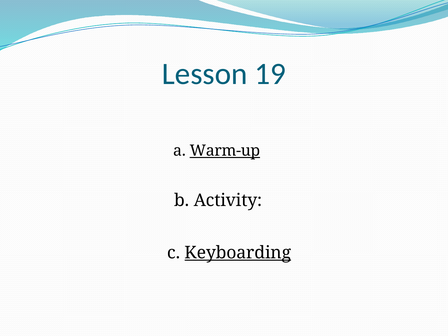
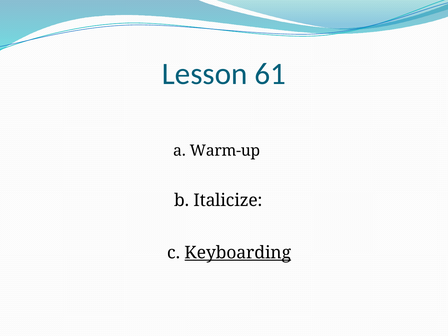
19: 19 -> 61 (270, 74)
Warm-up underline: present -> none (225, 151)
Activity: Activity -> Italicize (228, 201)
